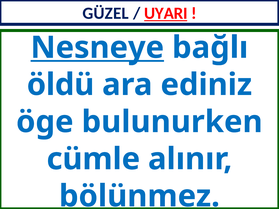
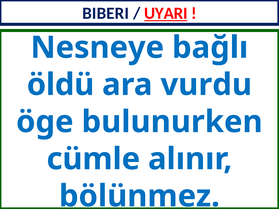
GÜZEL: GÜZEL -> BIBERI (106, 13)
Nesneye underline: present -> none (97, 48)
ediniz: ediniz -> vurdu (206, 85)
